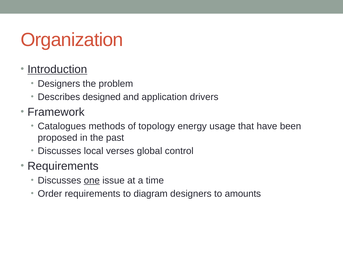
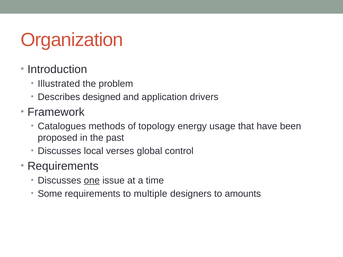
Introduction underline: present -> none (57, 69)
Designers: Designers -> Illustrated (59, 84)
Order: Order -> Some (50, 194)
diagram: diagram -> multiple (151, 194)
